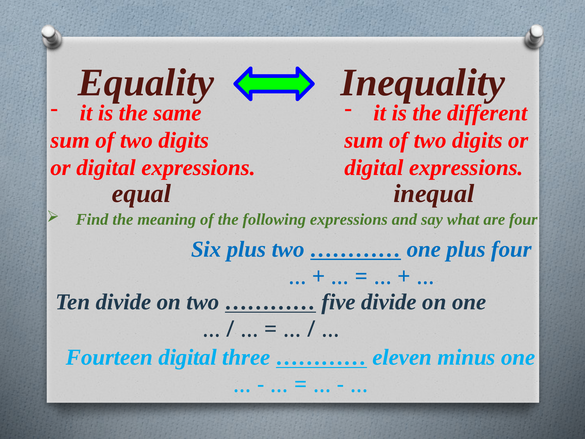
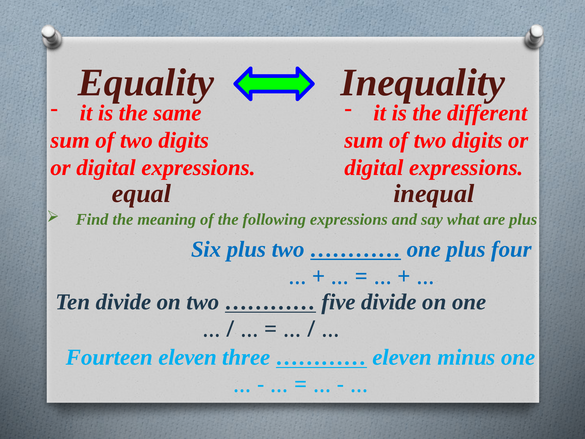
are four: four -> plus (523, 219)
Fourteen digital: digital -> eleven (188, 357)
